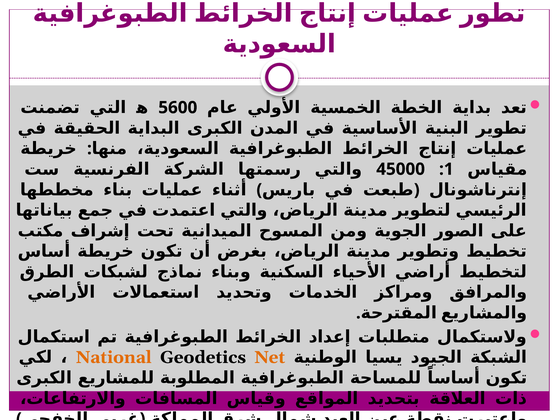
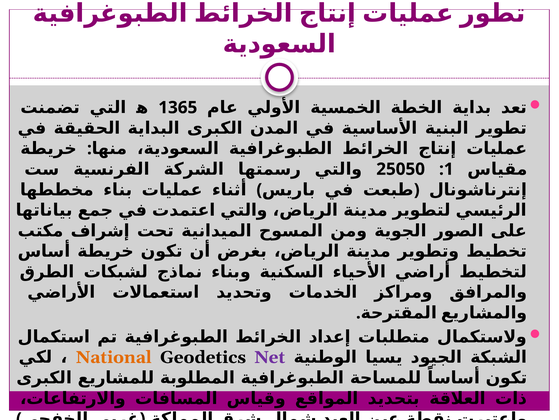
5600: 5600 -> 1365 (178, 107)
45000: 45000 -> 25050 (401, 169)
Net colour: orange -> purple (270, 357)
